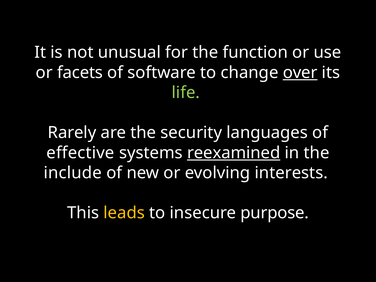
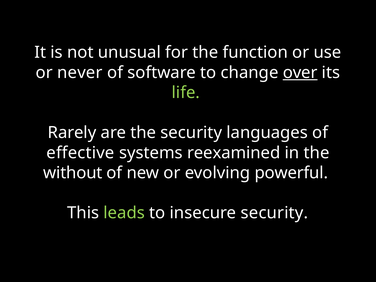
facets: facets -> never (80, 73)
reexamined underline: present -> none (234, 153)
include: include -> without (73, 173)
interests: interests -> powerful (291, 173)
leads colour: yellow -> light green (124, 213)
insecure purpose: purpose -> security (274, 213)
